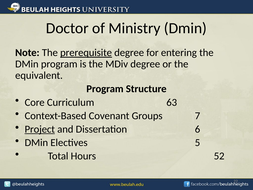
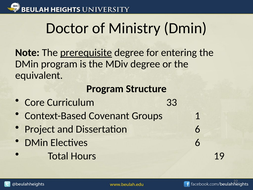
63: 63 -> 33 (172, 102)
7: 7 -> 1 (198, 116)
Project underline: present -> none (40, 129)
Electives 5: 5 -> 6 (198, 142)
52: 52 -> 19 (219, 156)
